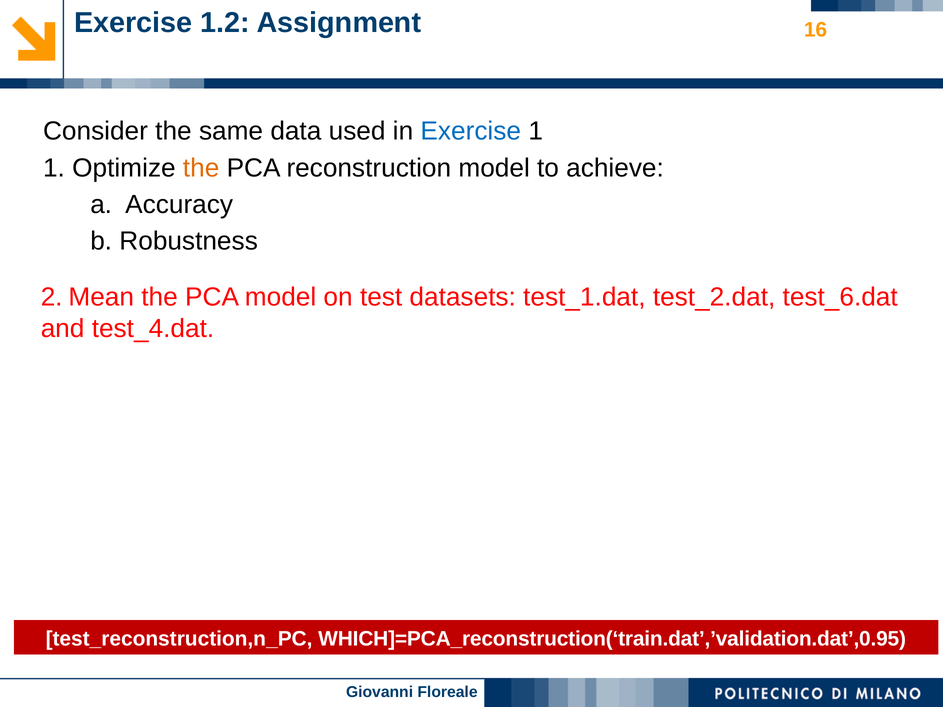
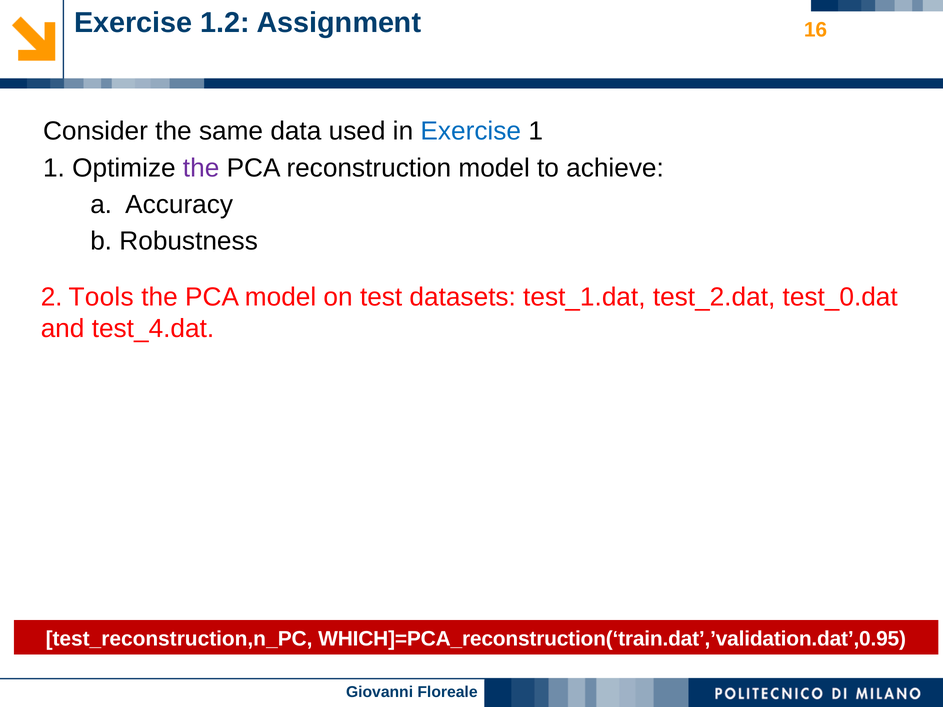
the colour: orange -> purple (201, 168)
Mean: Mean -> Tools (101, 297)
test_6.dat: test_6.dat -> test_0.dat (840, 297)
